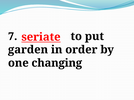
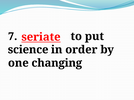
garden: garden -> science (28, 50)
